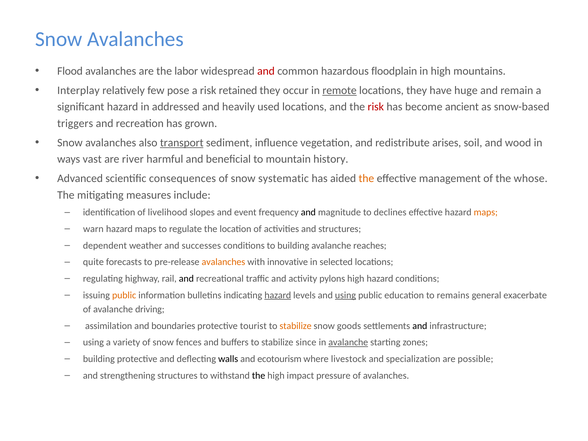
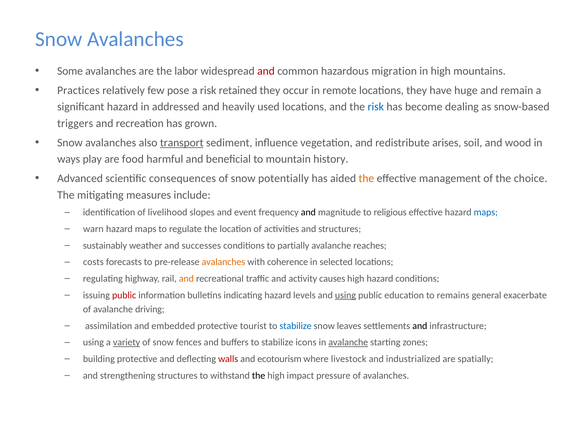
Flood: Flood -> Some (70, 71)
floodplain: floodplain -> migration (394, 71)
Interplay: Interplay -> Practices (78, 90)
remote underline: present -> none (340, 90)
risk colour: red -> blue (376, 107)
ancient: ancient -> dealing (462, 107)
vast: vast -> play (92, 159)
river: river -> food (133, 159)
systematic: systematic -> potentially (284, 178)
whose: whose -> choice (531, 178)
declines: declines -> religious (390, 212)
maps colour: orange -> blue (486, 212)
dependent: dependent -> sustainably (105, 245)
to building: building -> partially (293, 245)
quite: quite -> costs (93, 262)
innovative: innovative -> coherence (288, 262)
and colour: black -> orange (186, 279)
pylons: pylons -> causes (332, 279)
public colour: orange -> red (124, 295)
hazard underline: present -> none (278, 295)
boundaries: boundaries -> embedded (173, 326)
stabilize colour: orange -> blue (296, 326)
goods: goods -> leaves (349, 326)
variety underline: none -> present (127, 342)
since: since -> icons (306, 342)
walls colour: black -> red (228, 359)
specialization: specialization -> industrialized (413, 359)
possible: possible -> spatially (475, 359)
